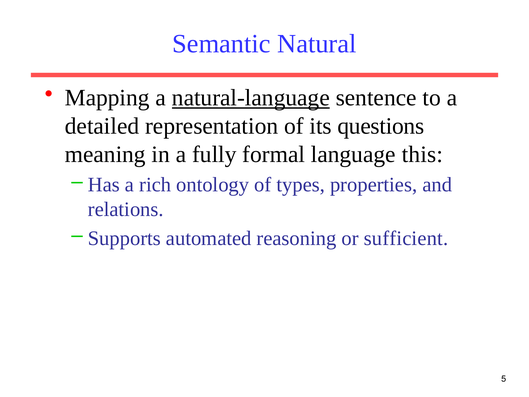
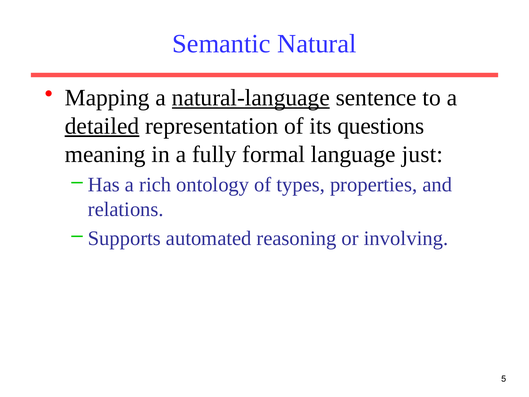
detailed underline: none -> present (102, 126)
this: this -> just (422, 154)
sufficient: sufficient -> involving (406, 238)
